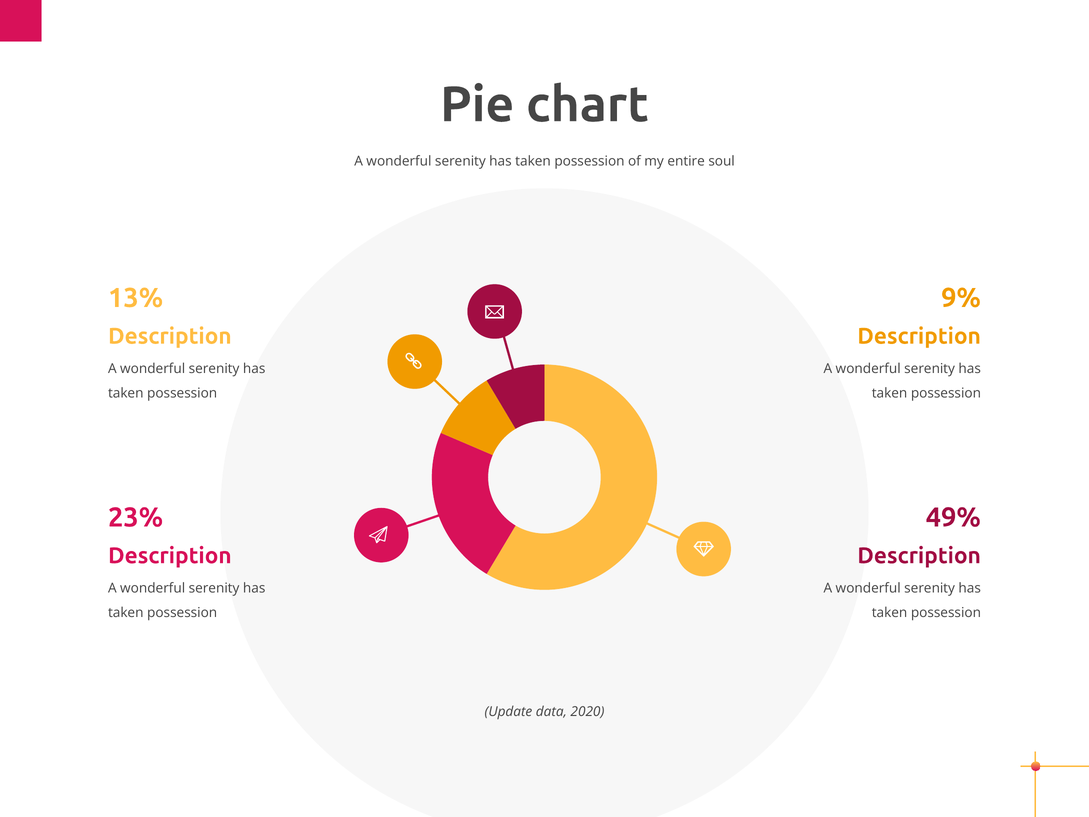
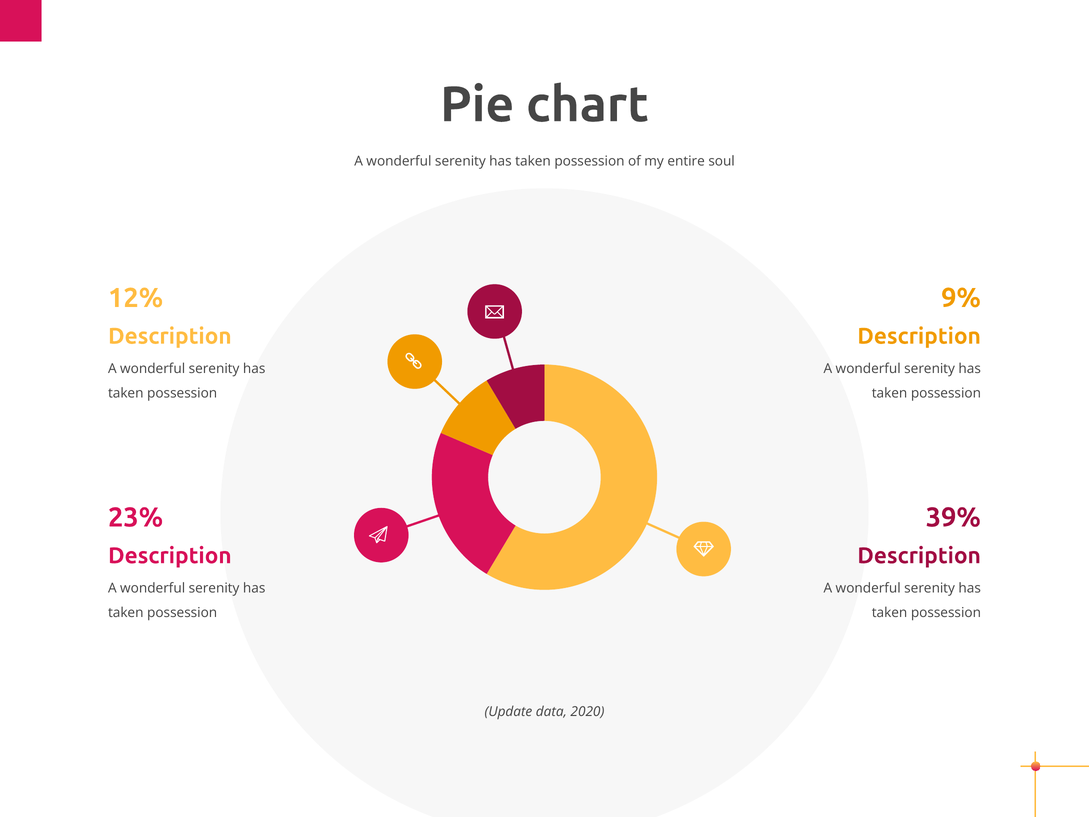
13%: 13% -> 12% (136, 298)
49%: 49% -> 39% (953, 517)
